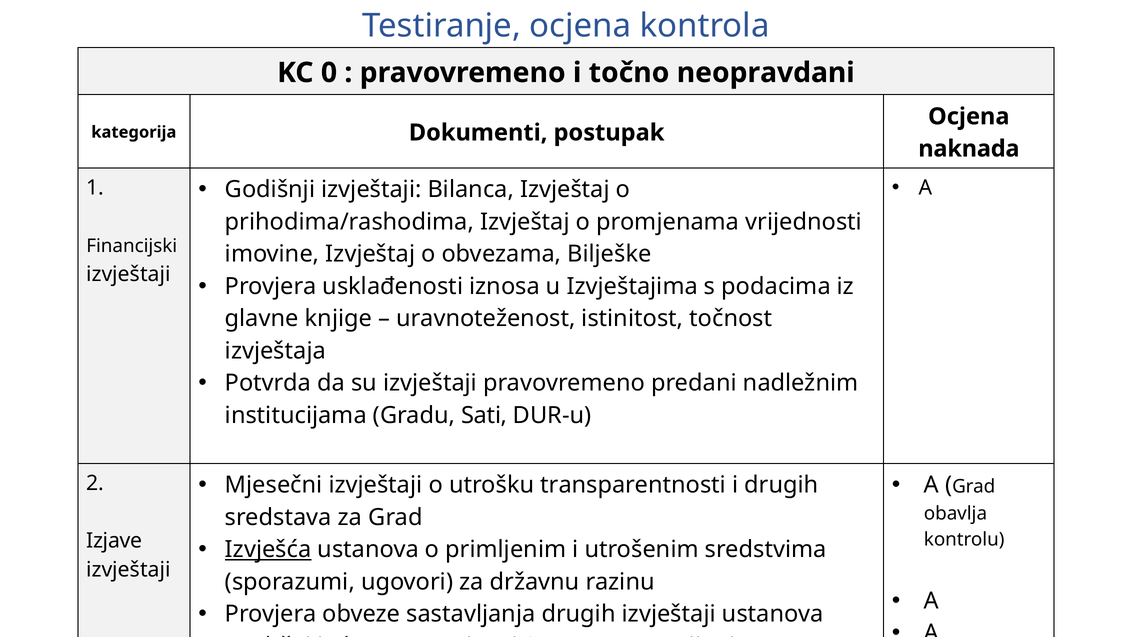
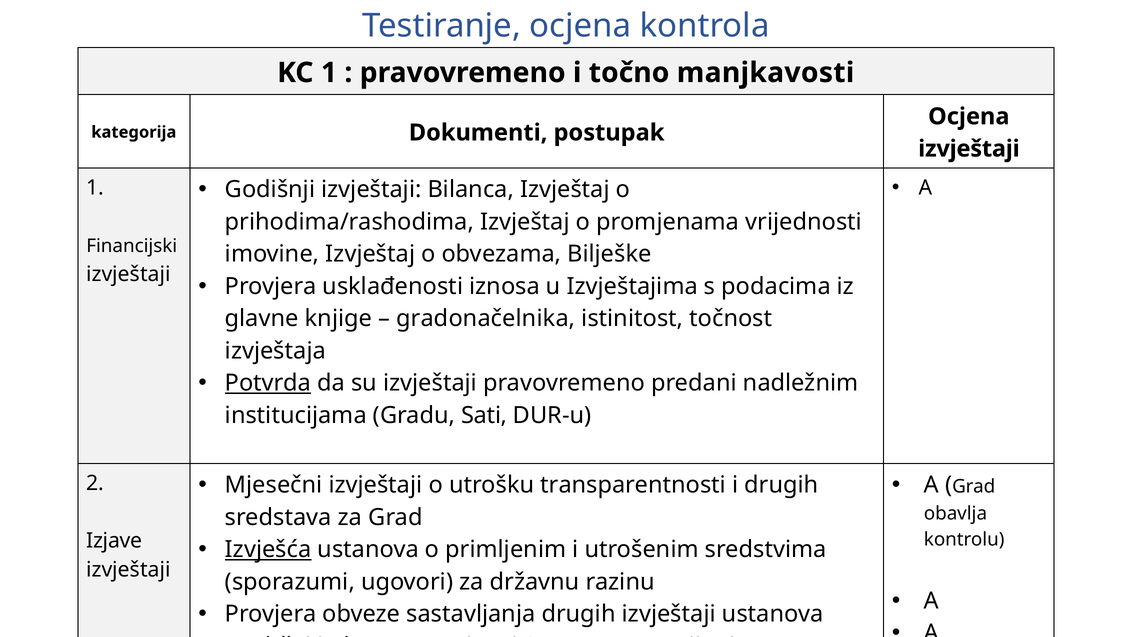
KC 0: 0 -> 1 (329, 73)
neopravdani: neopravdani -> manjkavosti (766, 73)
naknada: naknada -> izvještaji (969, 149)
uravnoteženost: uravnoteženost -> gradonačelnika (486, 319)
Potvrda underline: none -> present (268, 383)
